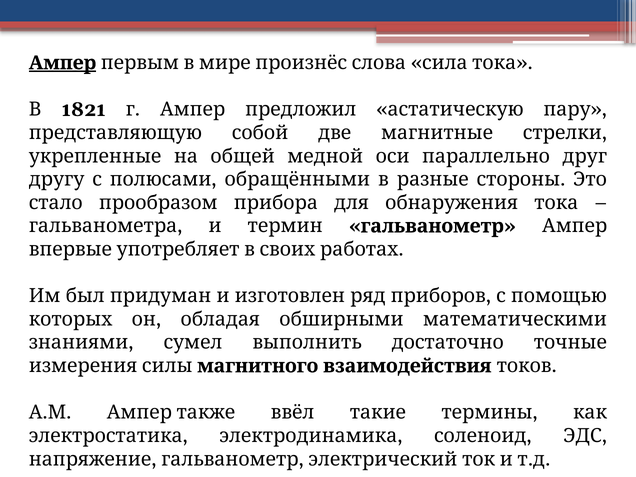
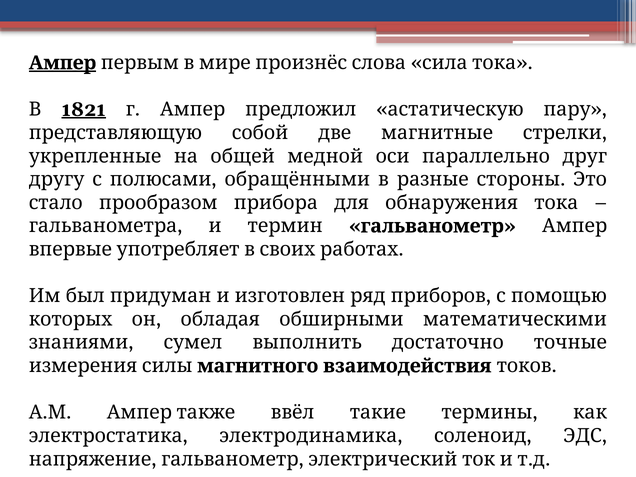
1821 underline: none -> present (84, 109)
